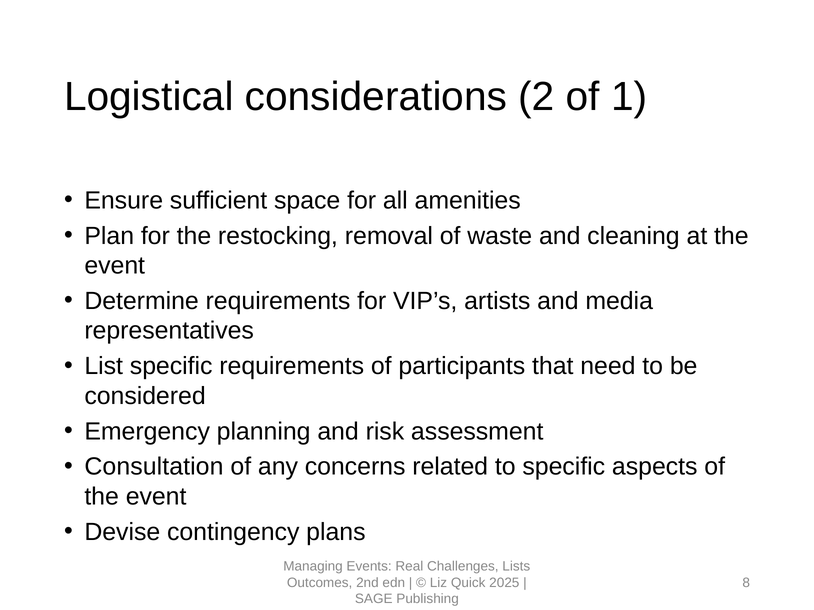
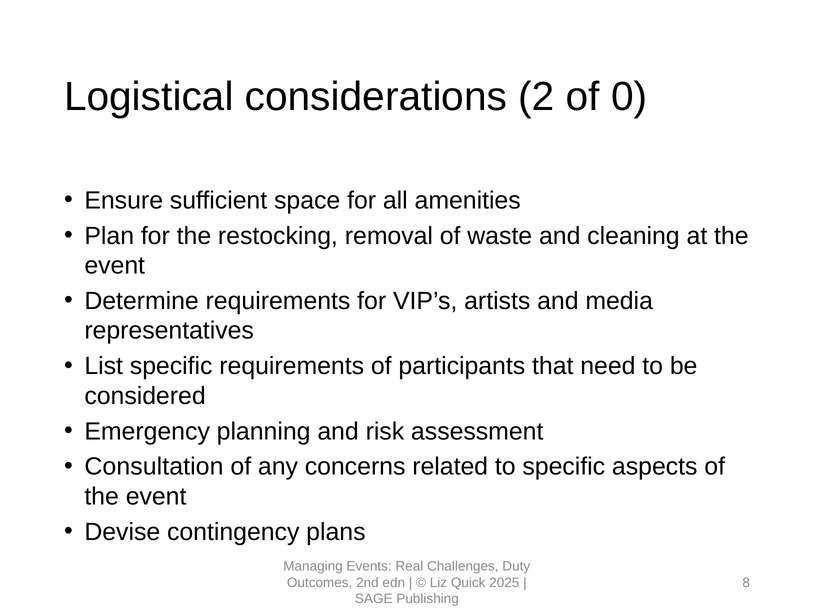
1: 1 -> 0 (629, 97)
Lists: Lists -> Duty (516, 567)
